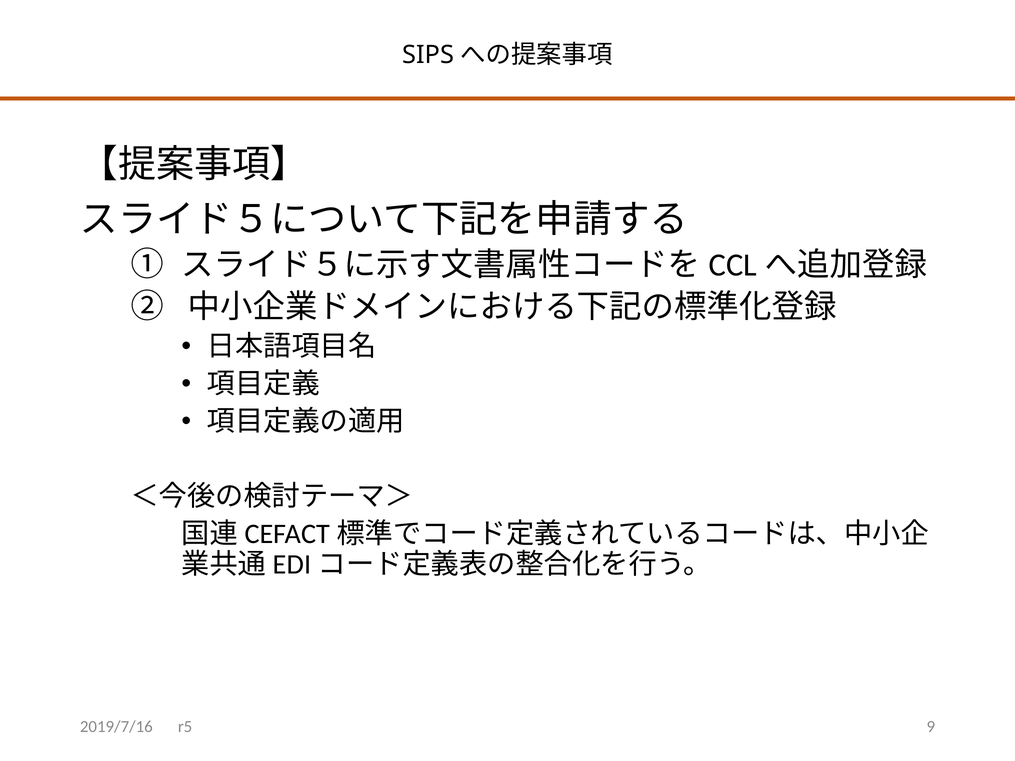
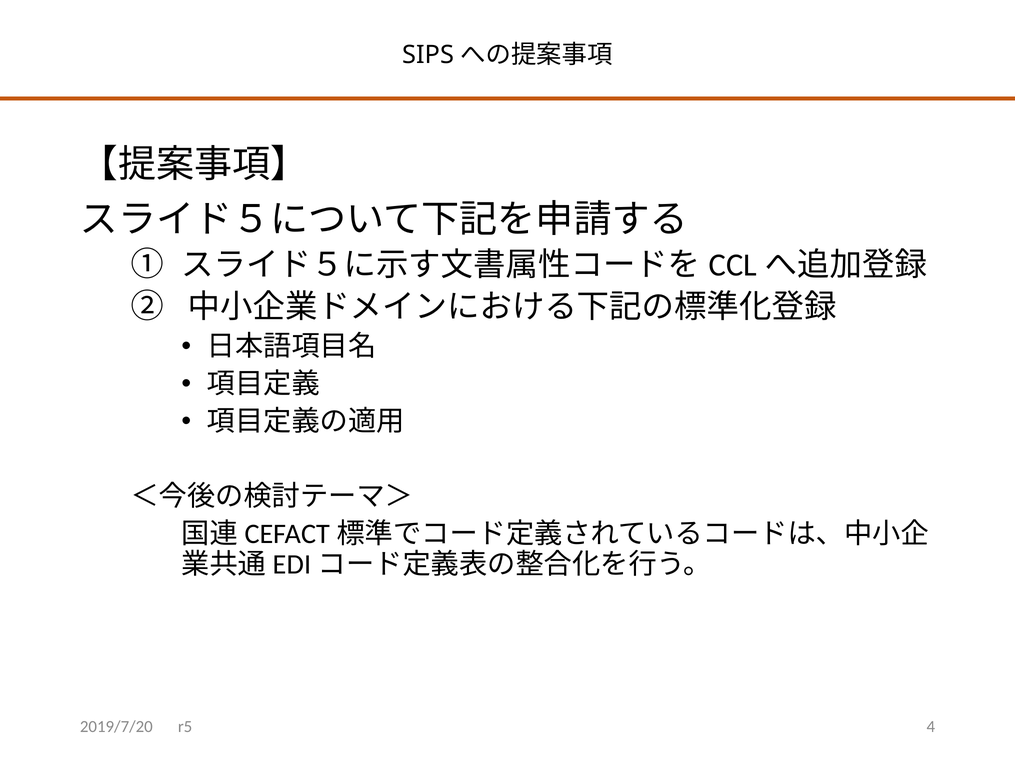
2019/7/16: 2019/7/16 -> 2019/7/20 (116, 727)
9: 9 -> 4 (931, 727)
